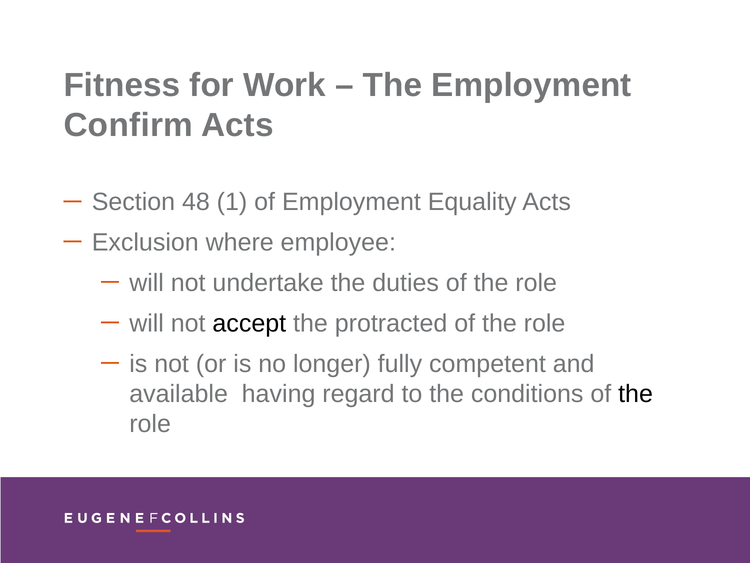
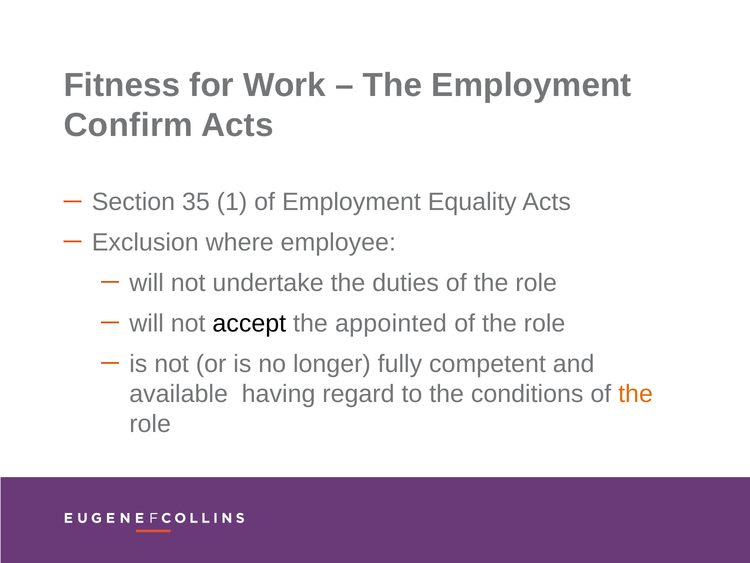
48: 48 -> 35 (196, 202)
protracted: protracted -> appointed (391, 323)
the colour: black -> orange (636, 394)
